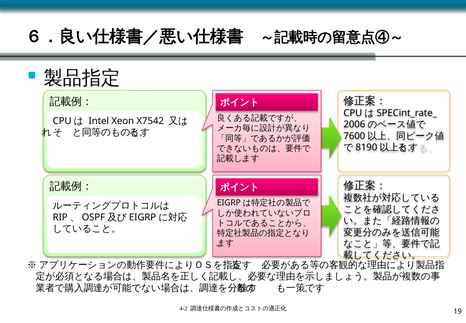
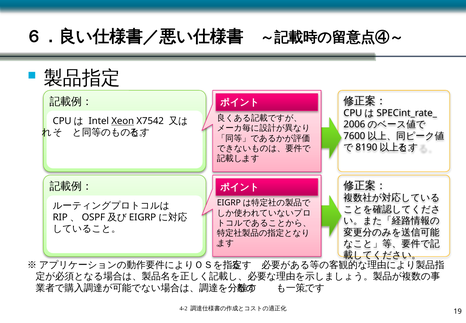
Xeon underline: none -> present (123, 121)
